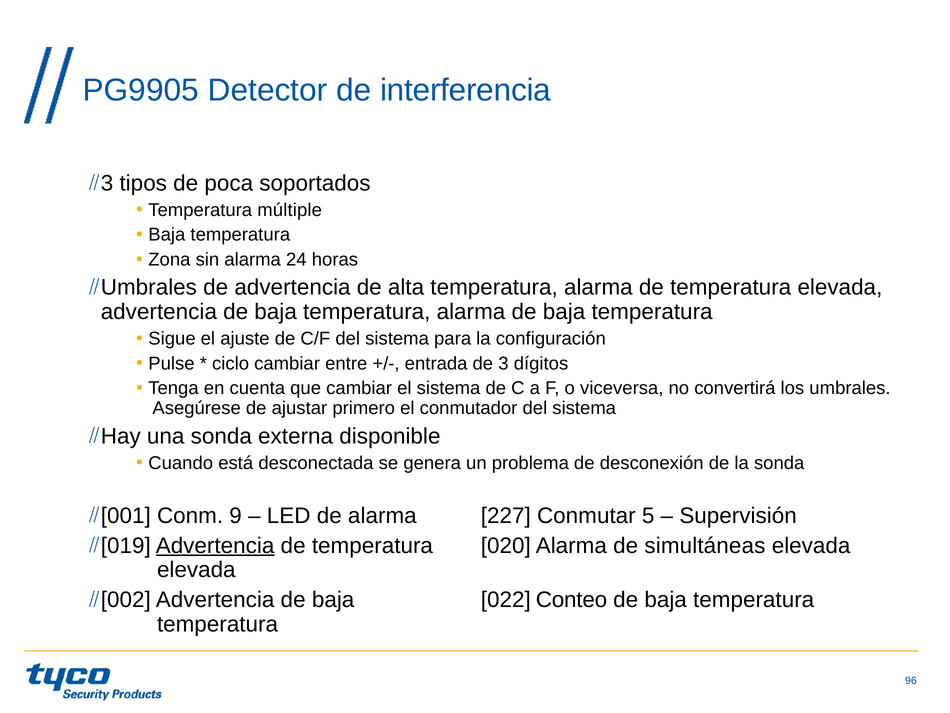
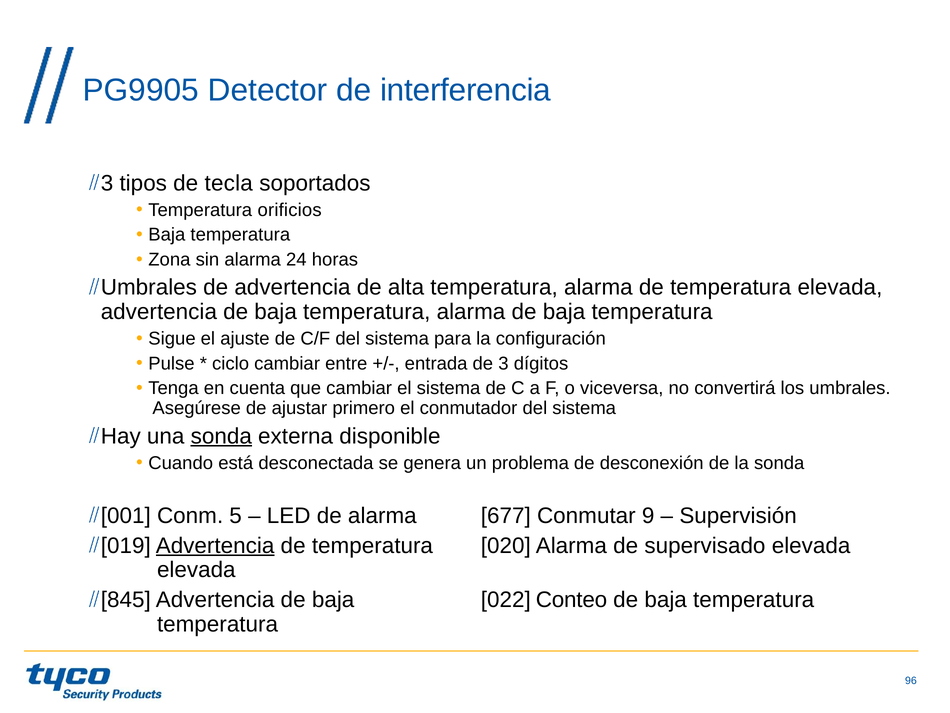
poca: poca -> tecla (229, 183)
múltiple: múltiple -> orificios (290, 210)
sonda underline: none -> present (221, 436)
9: 9 -> 5 (236, 515)
227: 227 -> 677 (506, 515)
5: 5 -> 9 (648, 515)
simultáneas: simultáneas -> supervisado (705, 545)
002: 002 -> 845 (126, 600)
